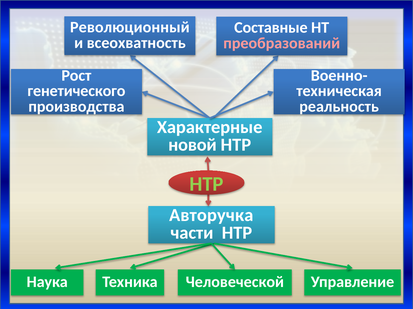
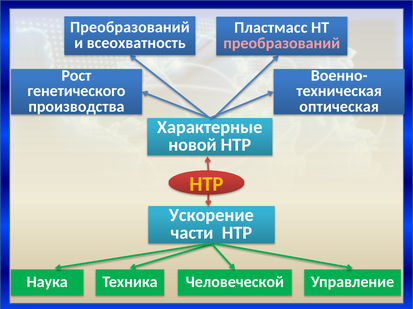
Революционный: Революционный -> Преобразований (130, 27)
Составные: Составные -> Пластмасс (271, 28)
реальность: реальность -> оптическая (339, 107)
НТР colour: light green -> yellow (206, 185)
Авторучка: Авторучка -> Ускорение (211, 216)
